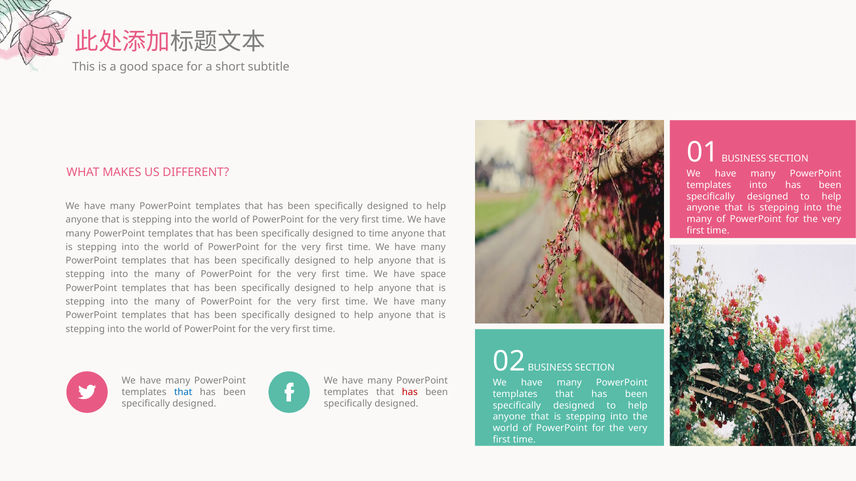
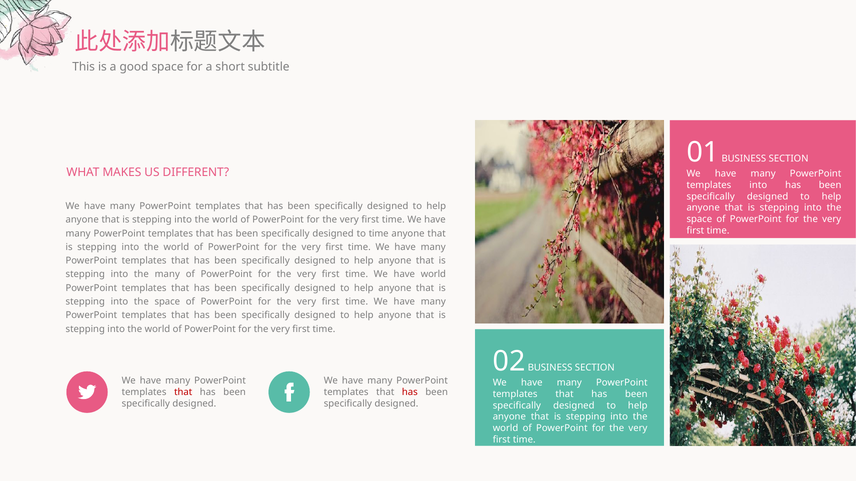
many: many -> space (699, 219)
have space: space -> world (433, 275)
many: many -> space (167, 302)
that colour: blue -> red (183, 393)
